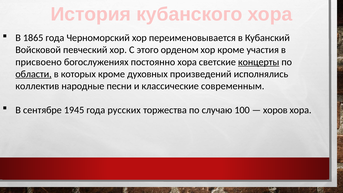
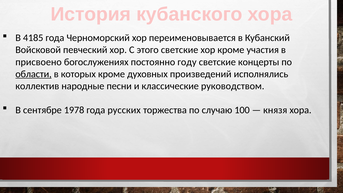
1865: 1865 -> 4185 (33, 38)
этого орденом: орденом -> светские (180, 50)
постоянно хора: хора -> году (187, 62)
концерты underline: present -> none (259, 62)
современным: современным -> руководством (233, 86)
1945: 1945 -> 1978 (74, 110)
хоров: хоров -> князя (275, 110)
